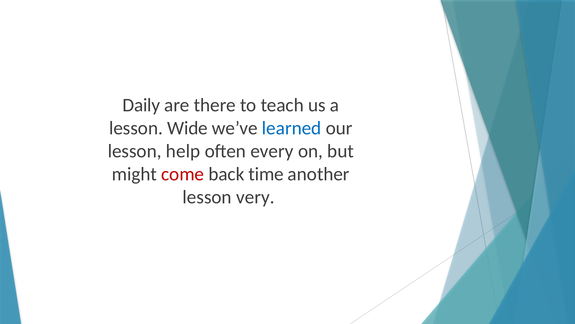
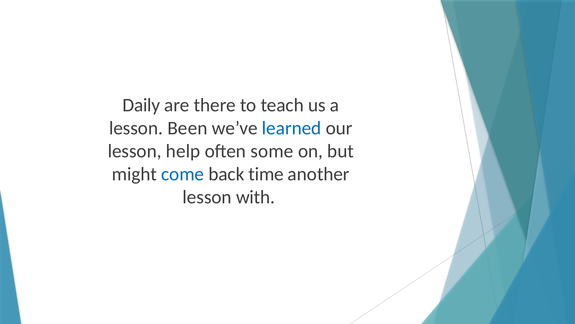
Wide: Wide -> Been (187, 128)
every: every -> some (272, 151)
come colour: red -> blue (183, 174)
very: very -> with (255, 197)
